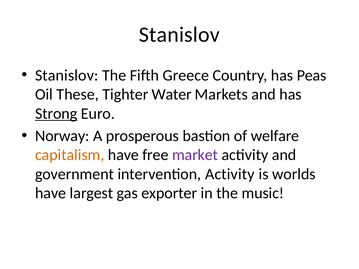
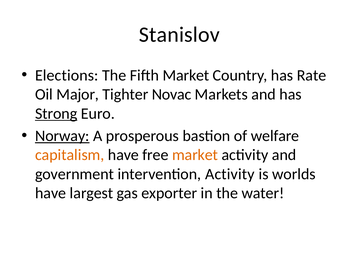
Stanislov: Stanislov -> Elections (67, 75)
Fifth Greece: Greece -> Market (186, 75)
Peas: Peas -> Rate (312, 75)
These: These -> Major (78, 94)
Water: Water -> Novac (172, 94)
Norway underline: none -> present (62, 136)
market colour: purple -> orange (195, 155)
music: music -> water (263, 193)
